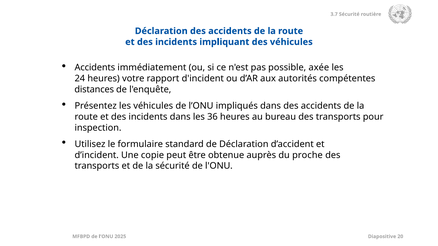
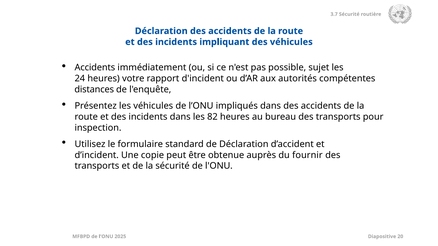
axée: axée -> sujet (319, 68)
36: 36 -> 82 (212, 117)
proche: proche -> fournir (307, 155)
